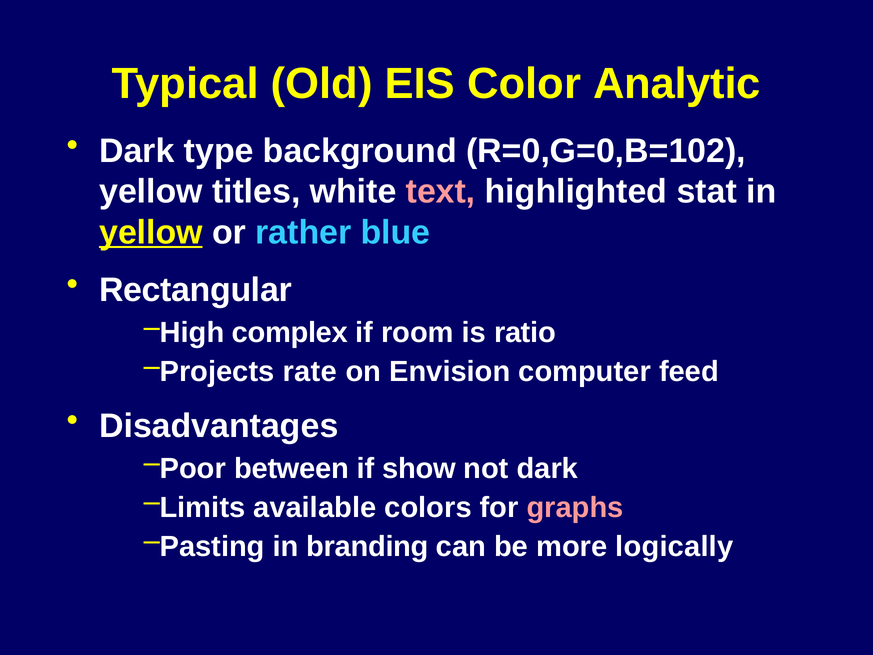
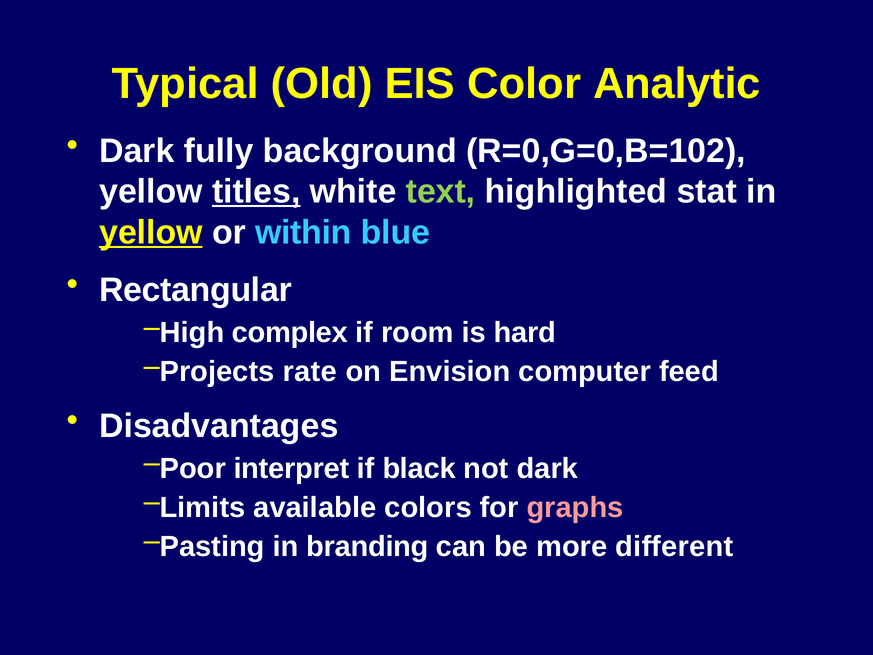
type: type -> fully (219, 151)
titles underline: none -> present (256, 192)
text colour: pink -> light green (441, 192)
rather: rather -> within (303, 232)
ratio: ratio -> hard (525, 333)
between: between -> interpret (292, 468)
show: show -> black (419, 468)
logically: logically -> different (674, 546)
